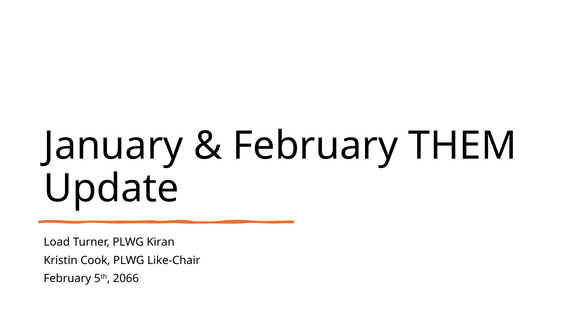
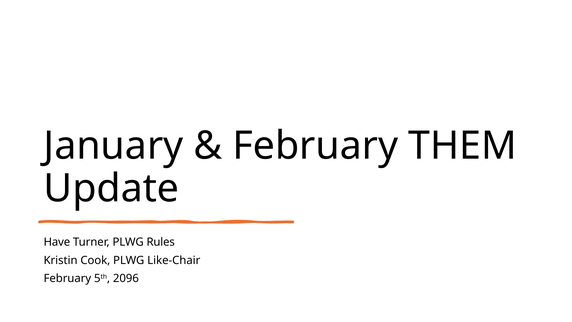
Load: Load -> Have (57, 242)
Kiran: Kiran -> Rules (161, 242)
2066: 2066 -> 2096 (126, 278)
